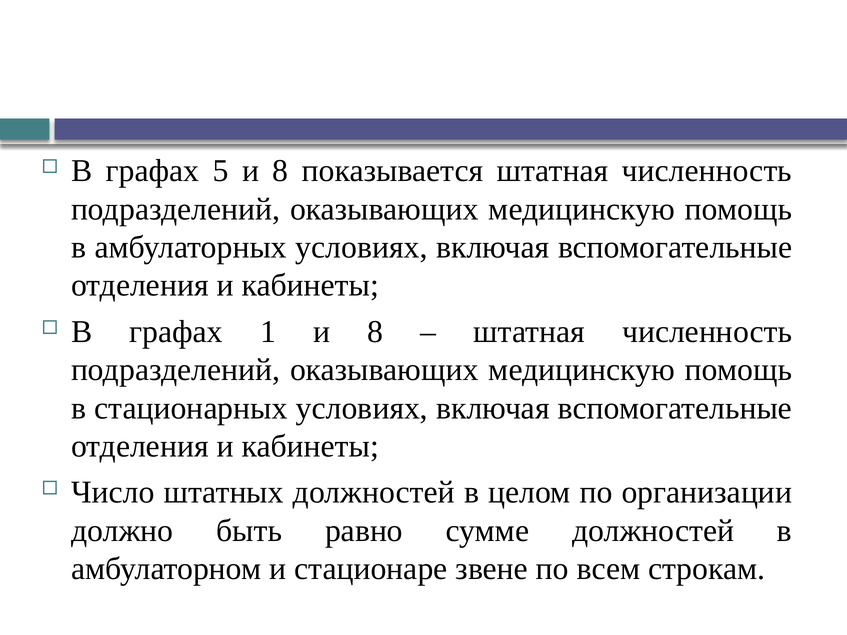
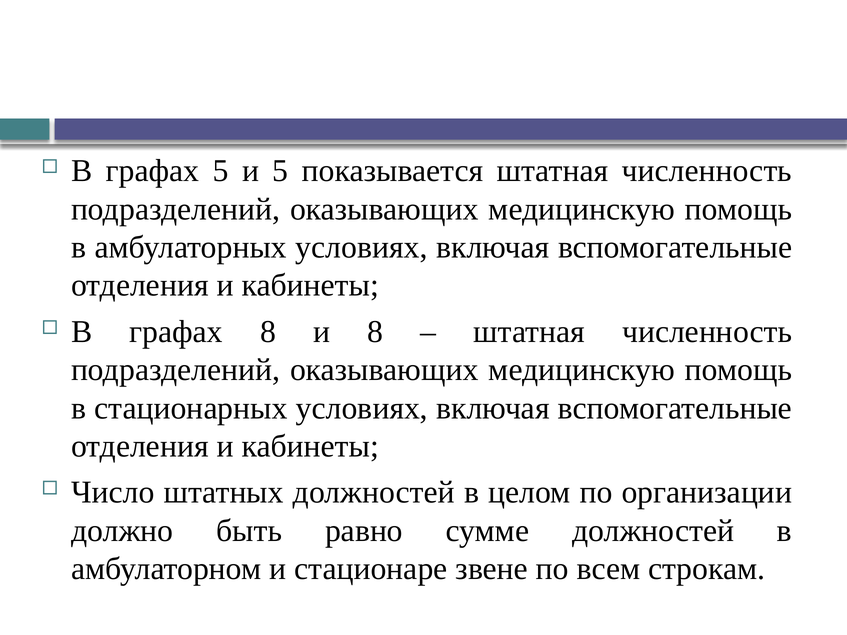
5 и 8: 8 -> 5 (280, 171)
графах 1: 1 -> 8 (268, 332)
